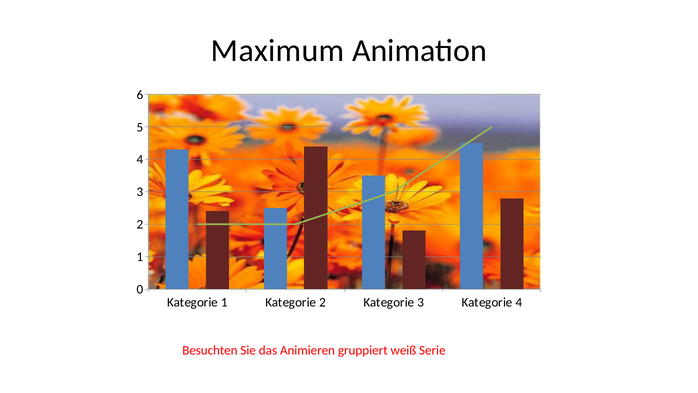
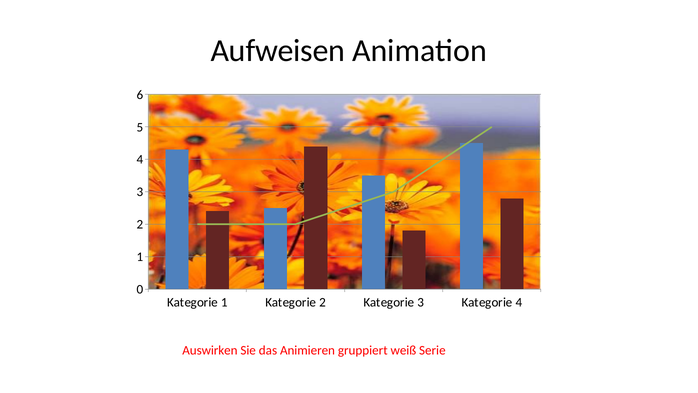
Maximum: Maximum -> Aufweisen (278, 51)
Besuchten: Besuchten -> Auswirken (210, 350)
